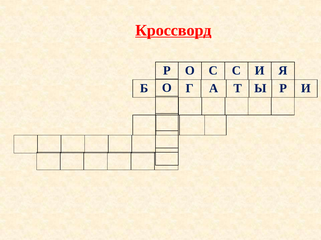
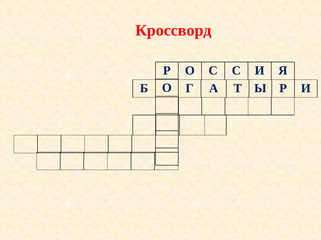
Кроссворд underline: present -> none (173, 30)
